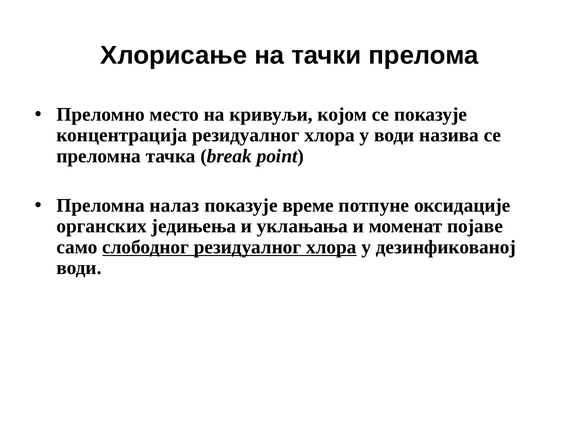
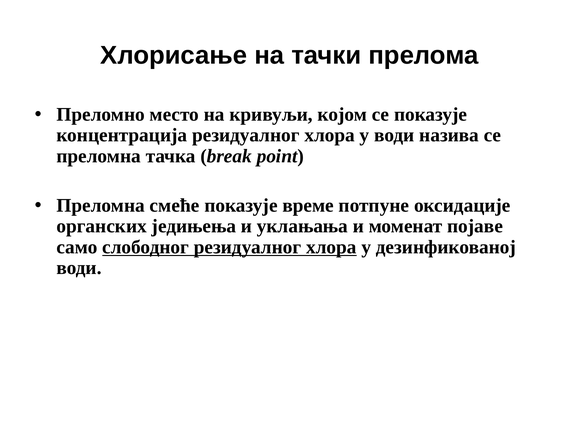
налаз: налаз -> смеће (175, 206)
